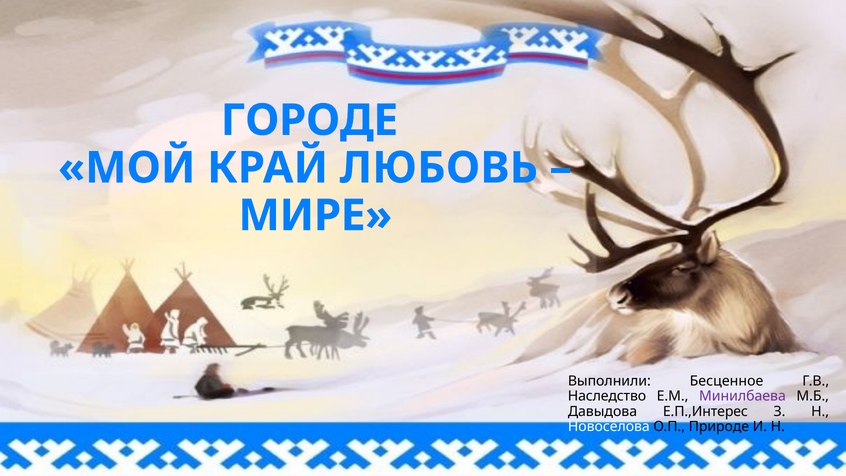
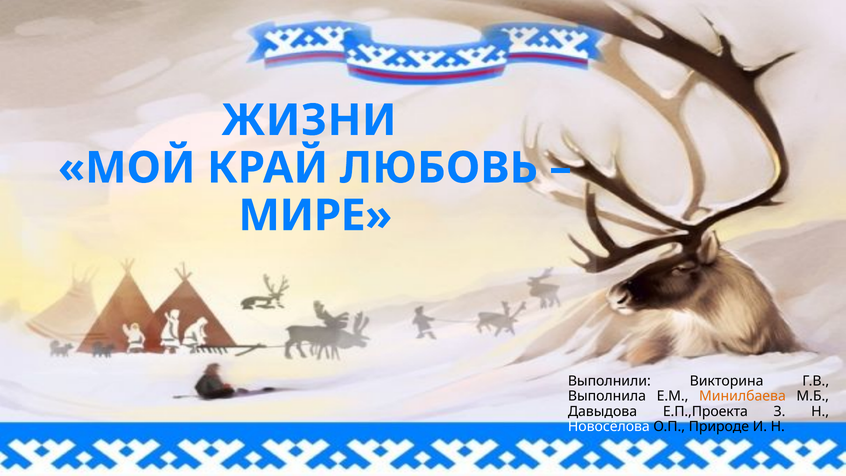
ГОРОДЕ: ГОРОДЕ -> ЖИЗНИ (309, 120)
Бесценное: Бесценное -> Викторина (727, 381)
Наследство: Наследство -> Выполнила (607, 396)
Минилбаева colour: purple -> orange (742, 396)
Е.П.,Интерес: Е.П.,Интерес -> Е.П.,Проекта (705, 411)
